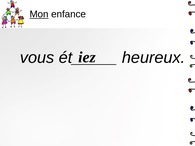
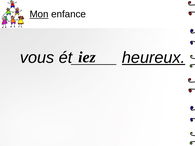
heureux underline: none -> present (154, 58)
